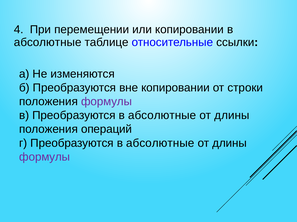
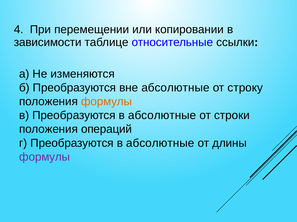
абсолютные: абсолютные -> зависимости (48, 42)
вне копировании: копировании -> абсолютные (175, 88)
строки: строки -> строку (245, 88)
формулы colour: purple -> orange (107, 102)
длины: длины -> строки (232, 116)
